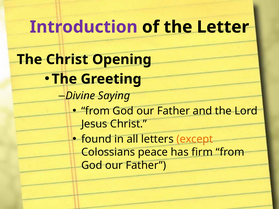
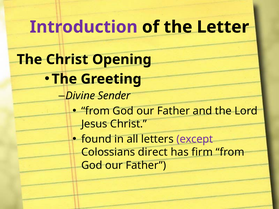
Saying: Saying -> Sender (114, 96)
except colour: orange -> purple (195, 139)
peace: peace -> direct (153, 152)
